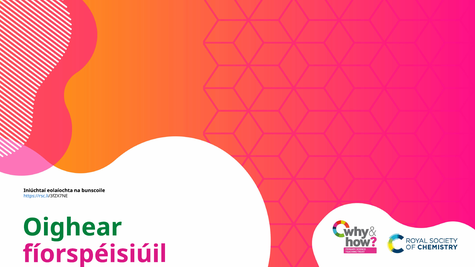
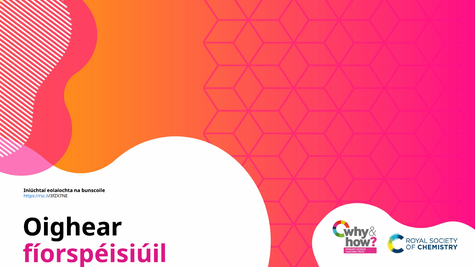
Oighear colour: green -> black (72, 227)
